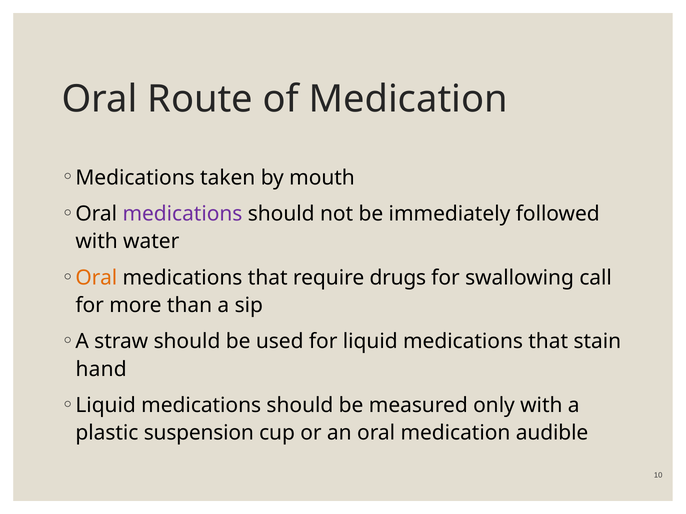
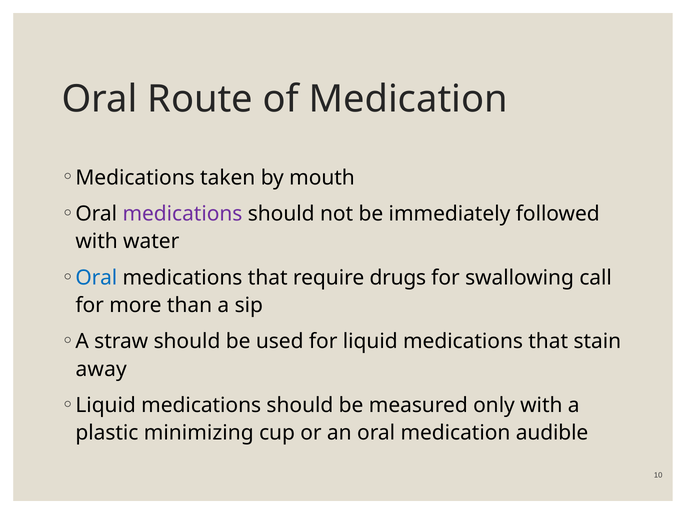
Oral colour: orange -> blue (96, 278)
hand: hand -> away (101, 369)
suspension: suspension -> minimizing (199, 433)
